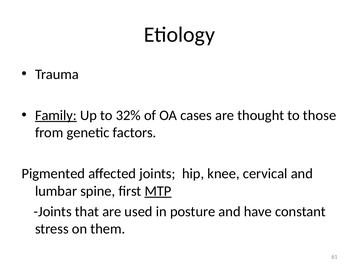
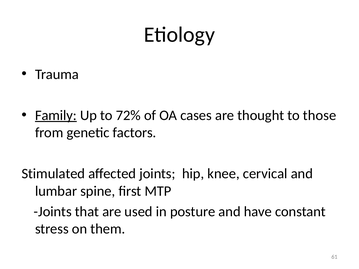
32%: 32% -> 72% (128, 115)
Pigmented: Pigmented -> Stimulated (53, 174)
MTP underline: present -> none (158, 191)
